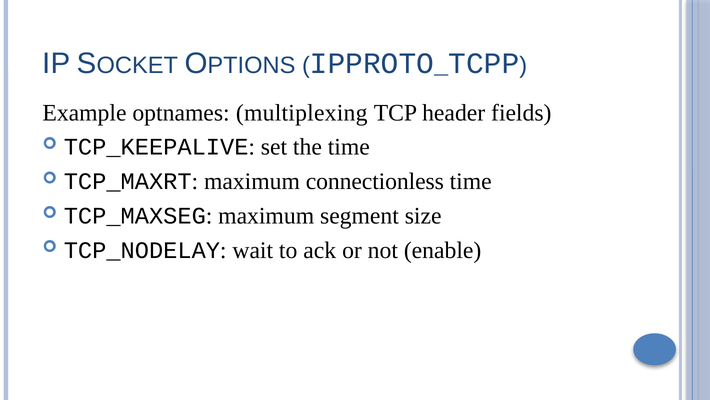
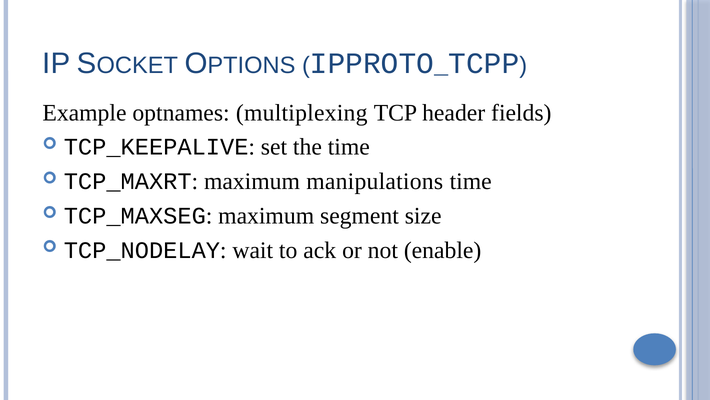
connectionless: connectionless -> manipulations (375, 181)
